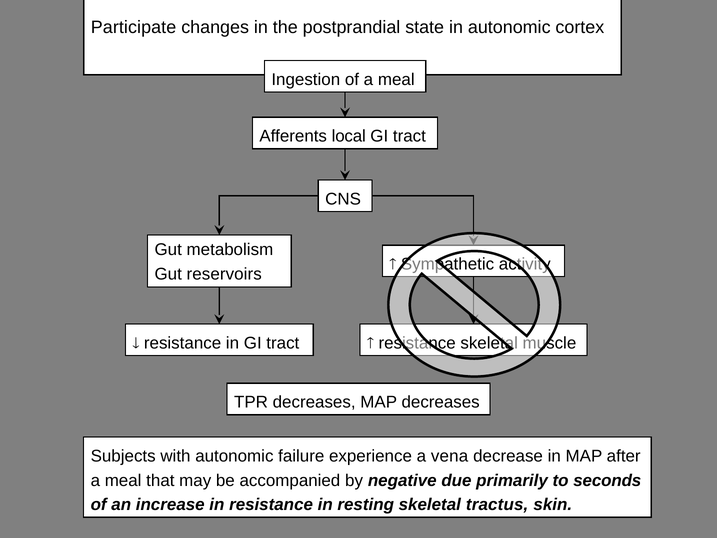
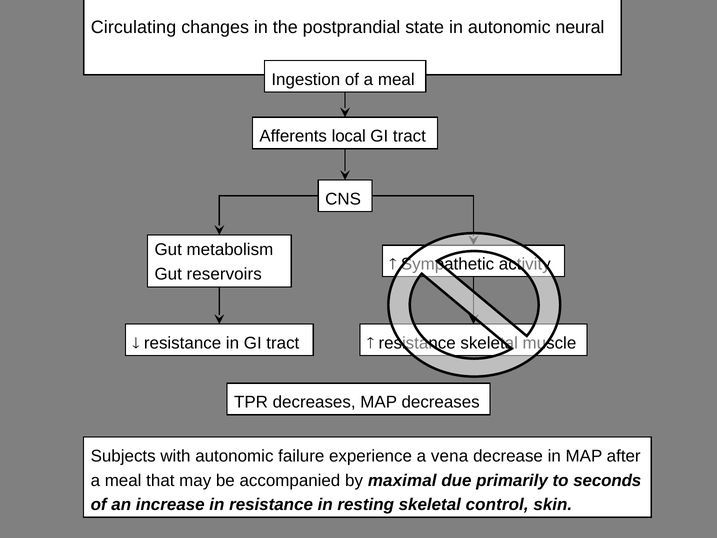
Participate: Participate -> Circulating (134, 27)
cortex: cortex -> neural (580, 27)
negative: negative -> maximal (402, 480)
tractus: tractus -> control (497, 505)
